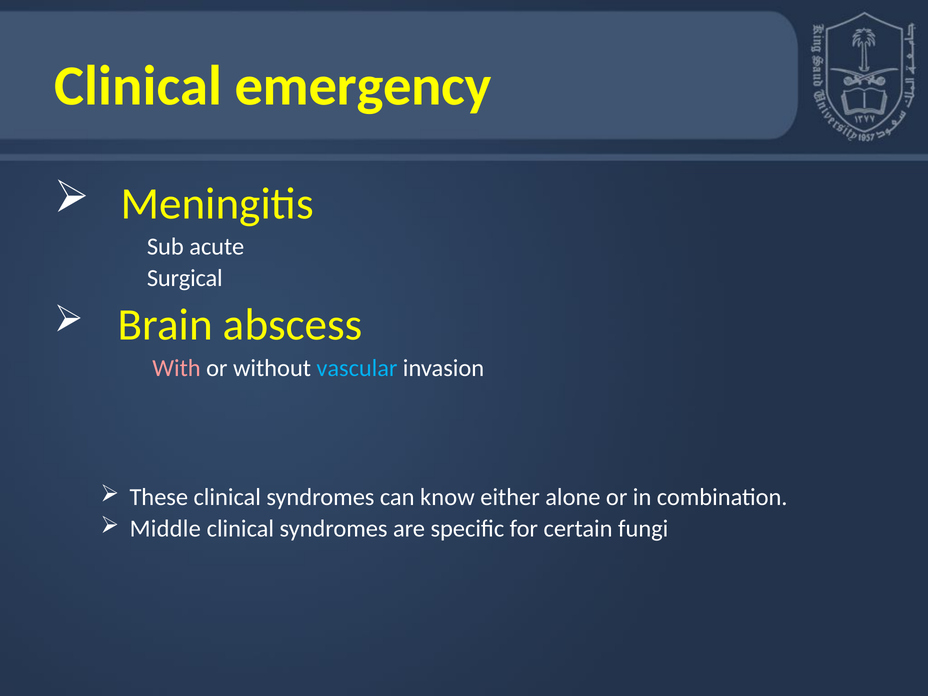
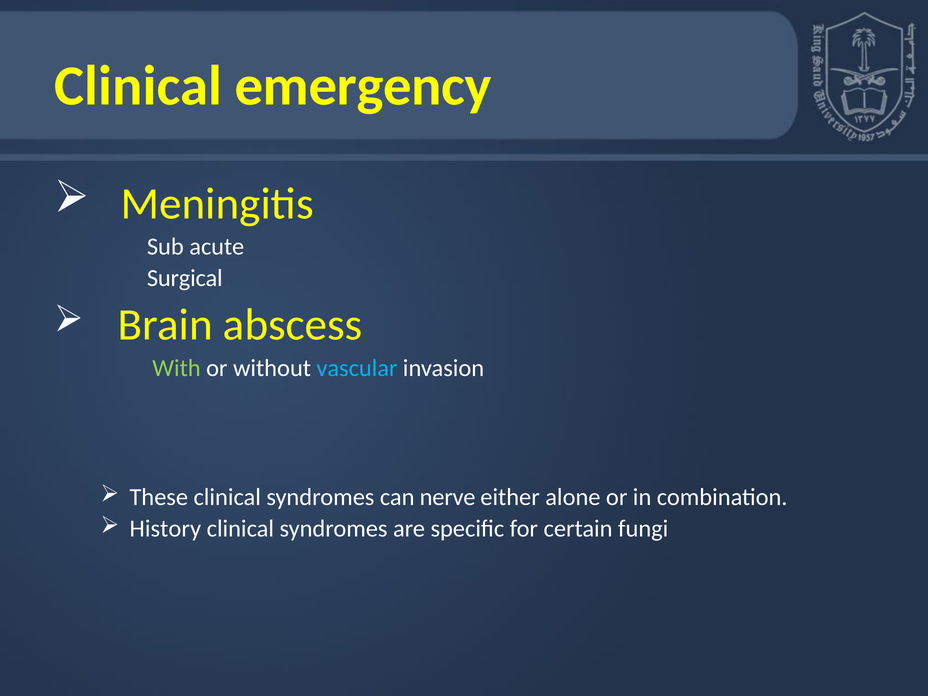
With colour: pink -> light green (176, 368)
know: know -> nerve (448, 497)
Middle: Middle -> History (165, 529)
